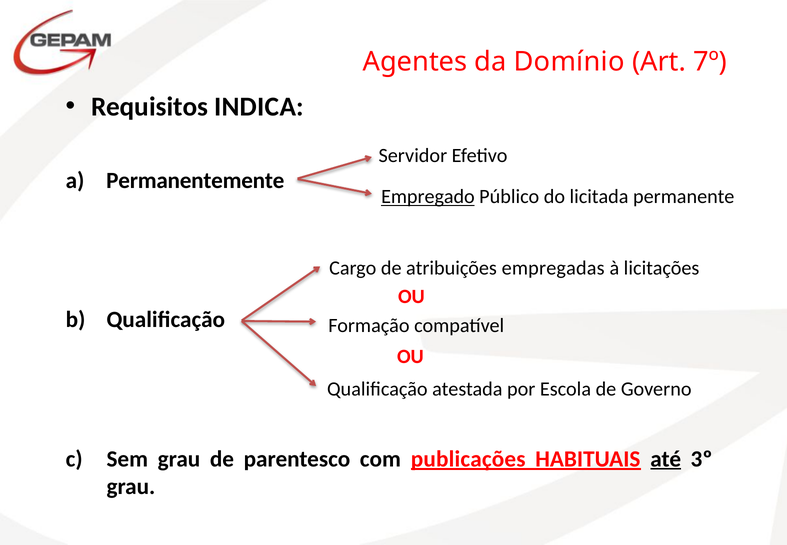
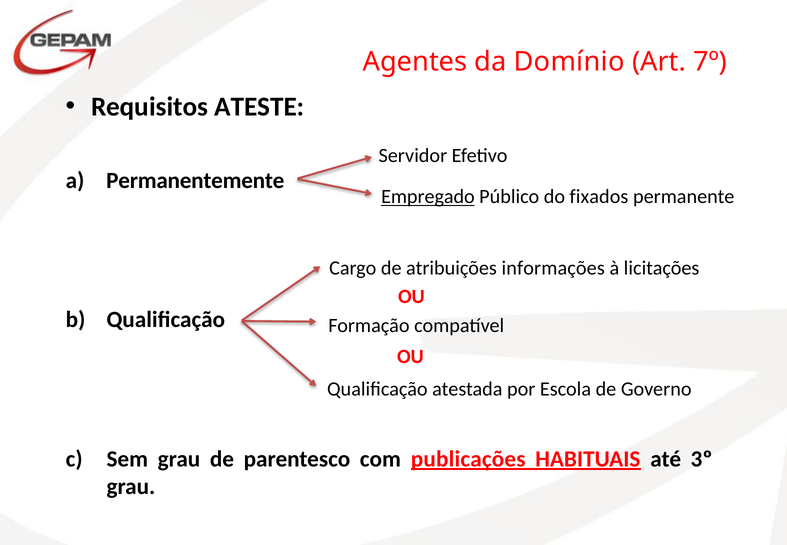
INDICA: INDICA -> ATESTE (259, 107)
licitada: licitada -> fixados (599, 197)
empregadas: empregadas -> informações (553, 268)
até underline: present -> none (666, 459)
